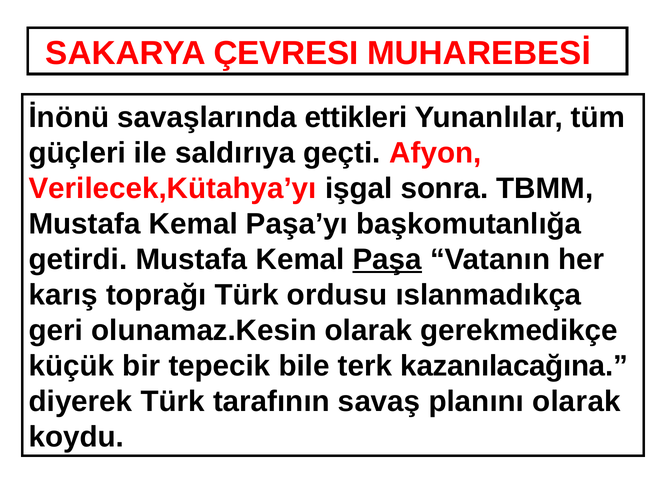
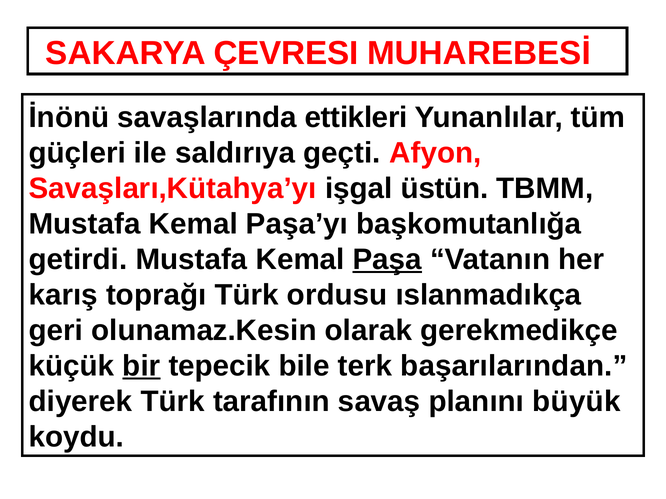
Verilecek,Kütahya’yı: Verilecek,Kütahya’yı -> Savaşları,Kütahya’yı (173, 188)
sonra: sonra -> üstün (445, 188)
bir underline: none -> present (141, 366)
kazanılacağına: kazanılacağına -> başarılarından (514, 366)
planını olarak: olarak -> büyük (576, 402)
